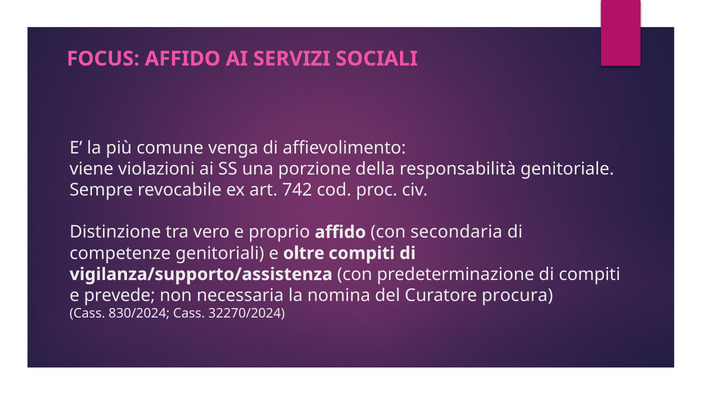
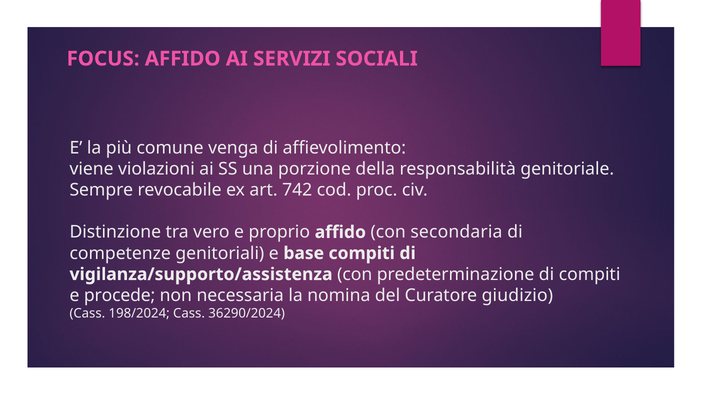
oltre: oltre -> base (304, 253)
prevede: prevede -> procede (120, 295)
procura: procura -> giudizio (517, 295)
830/2024: 830/2024 -> 198/2024 (139, 313)
32270/2024: 32270/2024 -> 36290/2024 (247, 313)
